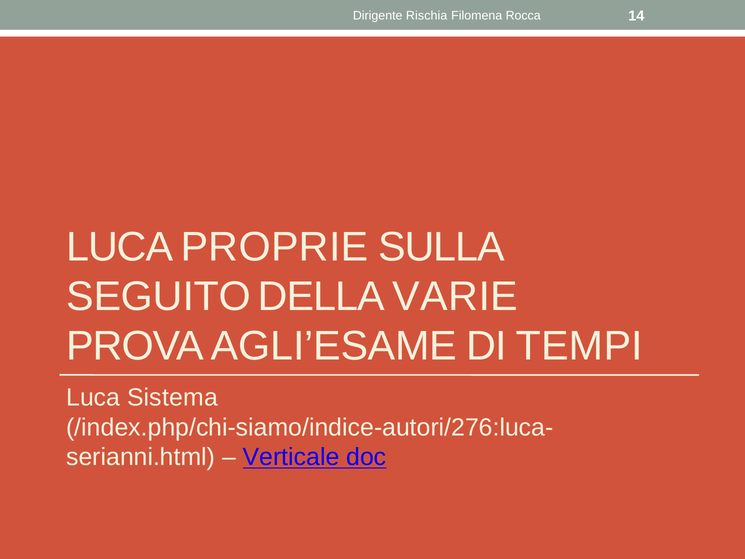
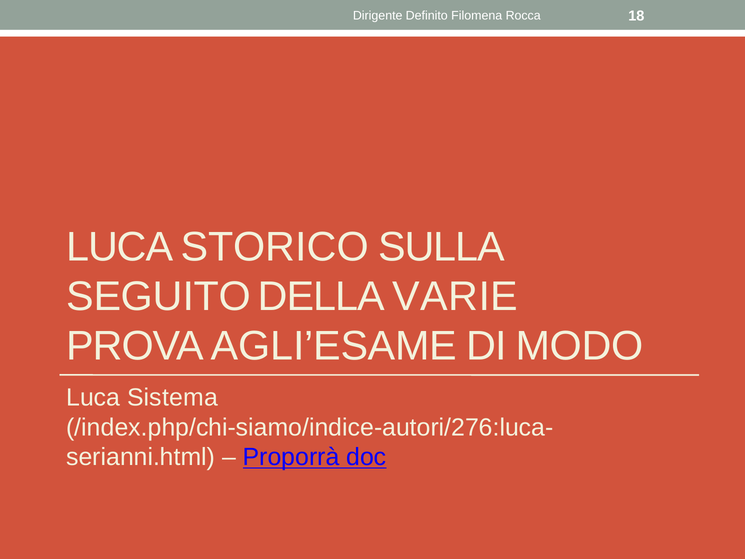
Rischia: Rischia -> Definito (427, 16)
14: 14 -> 18 (636, 16)
PROPRIE: PROPRIE -> STORICO (275, 247)
TEMPI: TEMPI -> MODO (580, 346)
Verticale: Verticale -> Proporrà (291, 457)
